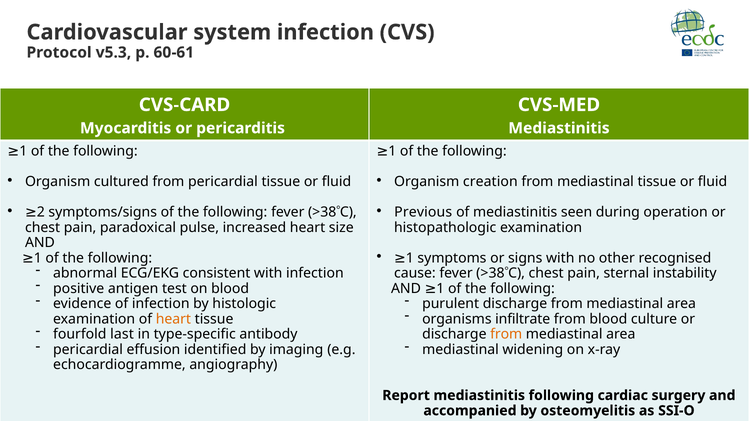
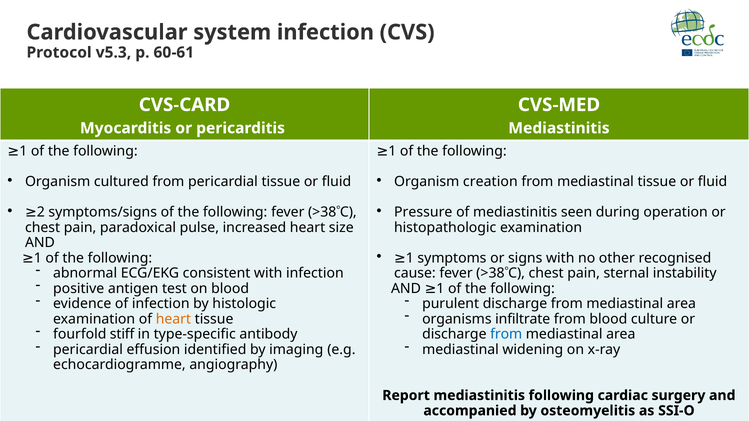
Previous: Previous -> Pressure (423, 212)
last: last -> stiff (122, 335)
from colour: orange -> blue (506, 335)
